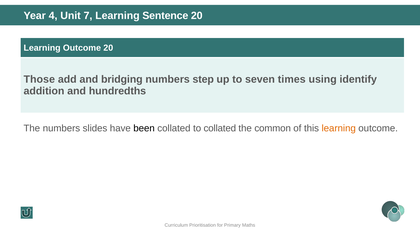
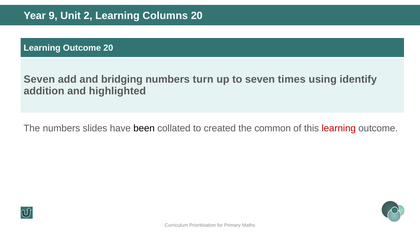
4: 4 -> 9 (53, 16)
7: 7 -> 2 (88, 16)
Sentence: Sentence -> Columns (165, 16)
Those: Those -> Seven (39, 80)
step: step -> turn (203, 80)
hundredths: hundredths -> highlighted (117, 91)
to collated: collated -> created (220, 128)
learning colour: orange -> red (339, 128)
